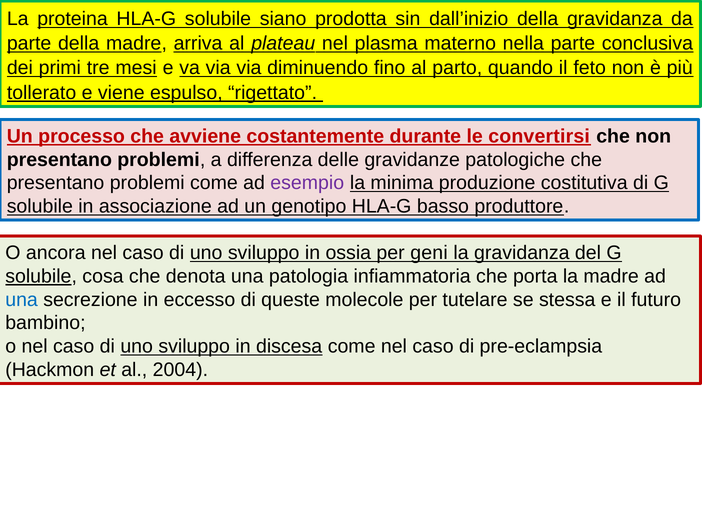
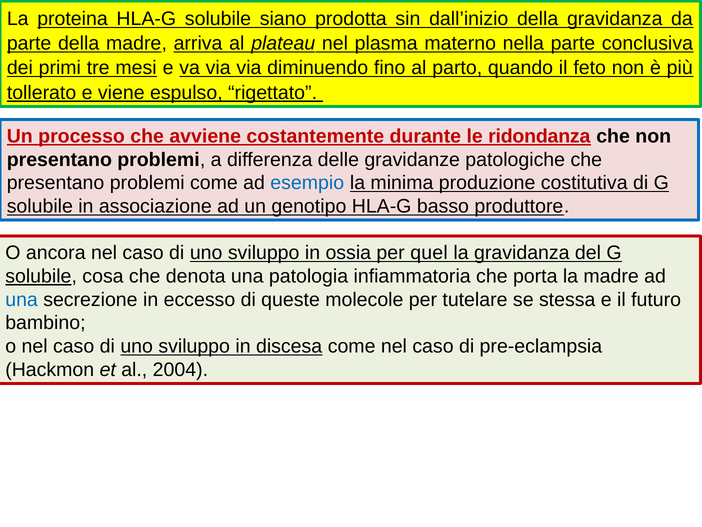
convertirsi: convertirsi -> ridondanza (539, 136)
esempio colour: purple -> blue (307, 183)
geni: geni -> quel (429, 252)
